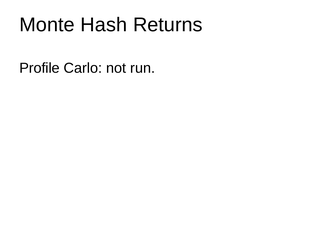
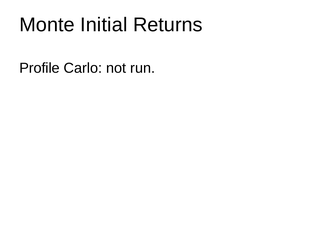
Hash: Hash -> Initial (104, 25)
